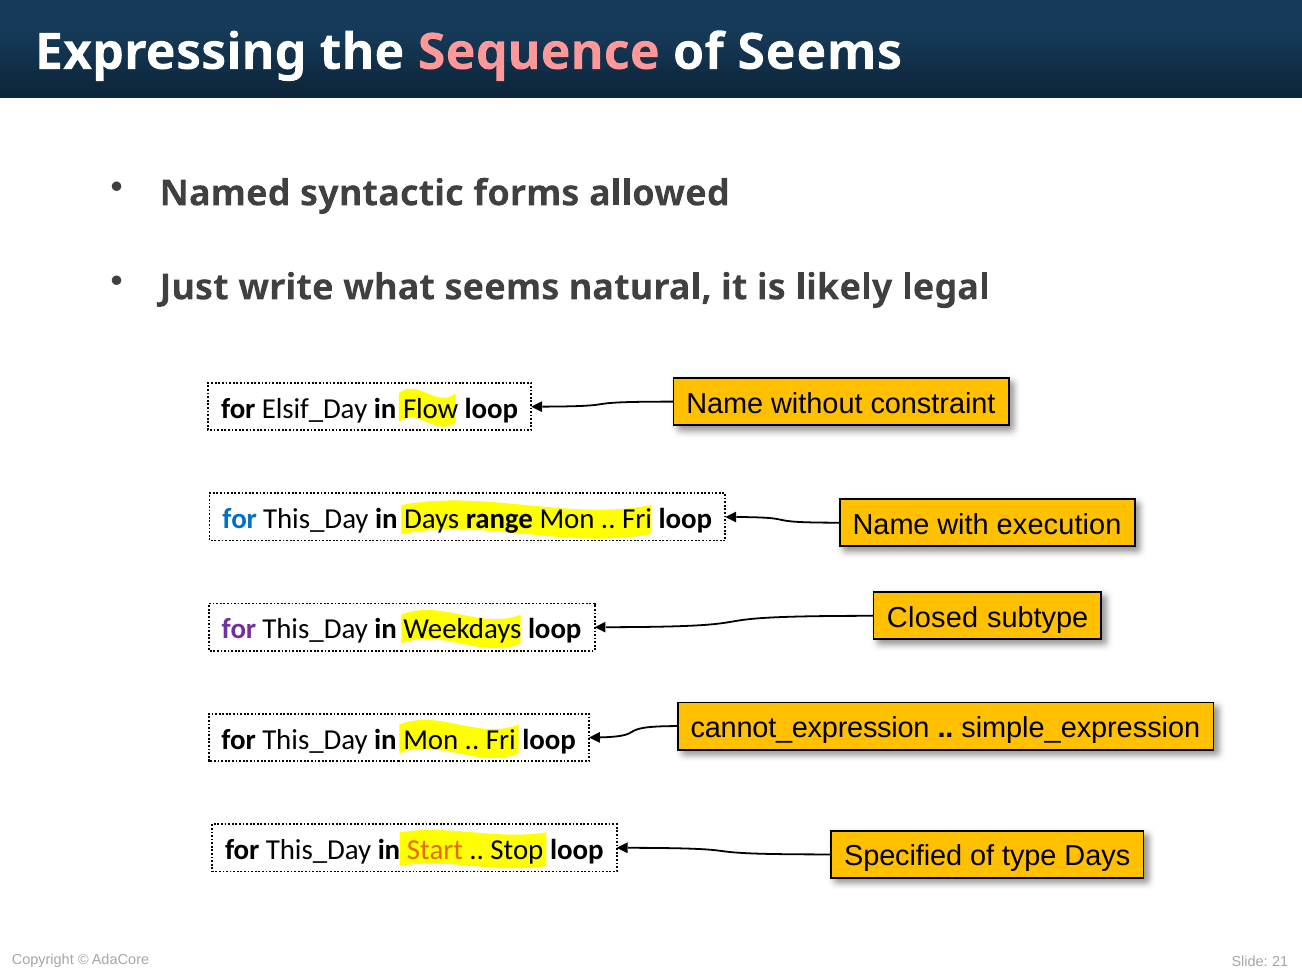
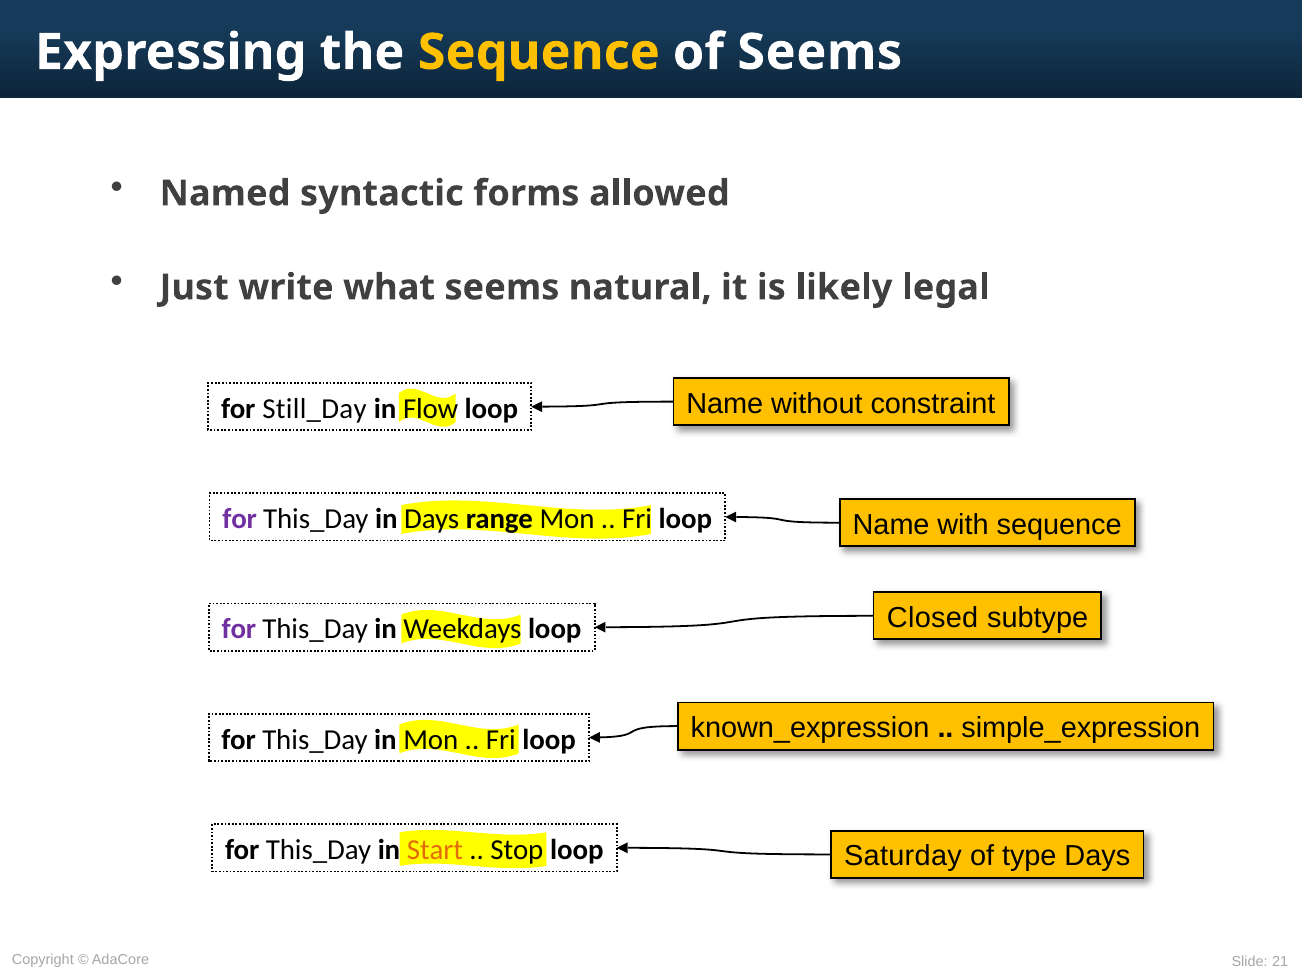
Sequence colour: pink -> yellow (539, 52)
Elsif_Day: Elsif_Day -> Still_Day (315, 409)
for colour: blue -> purple (240, 519)
with execution: execution -> sequence (1059, 525)
cannot_expression: cannot_expression -> known_expression (810, 728)
Specified: Specified -> Saturday (903, 857)
